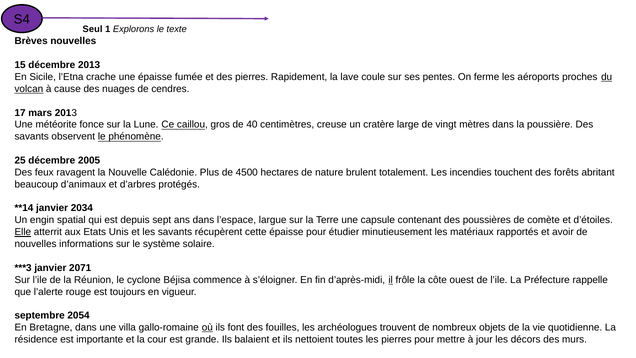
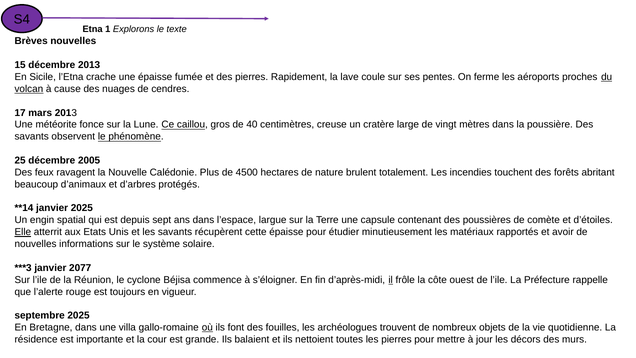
Seul: Seul -> Etna (93, 29)
janvier 2034: 2034 -> 2025 (82, 208)
2071: 2071 -> 2077 (80, 268)
septembre 2054: 2054 -> 2025 (79, 315)
